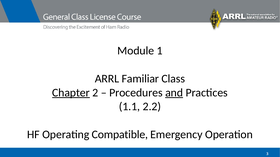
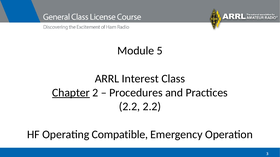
1: 1 -> 5 (160, 51)
Familiar: Familiar -> Interest (140, 79)
and underline: present -> none (174, 93)
1.1: 1.1 -> 2.2 (130, 107)
